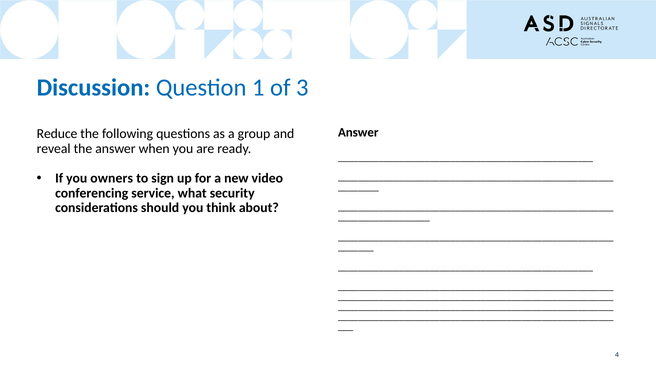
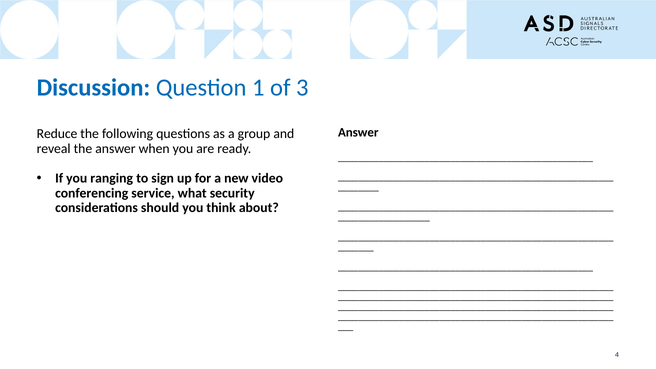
owners: owners -> ranging (112, 178)
